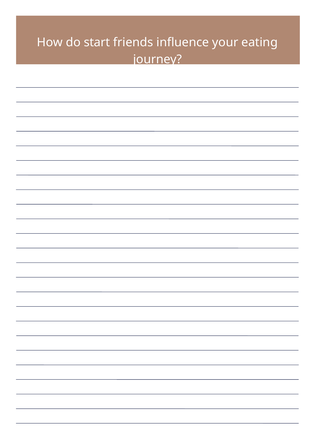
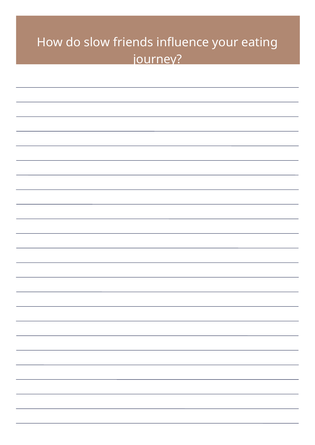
start: start -> slow (97, 42)
